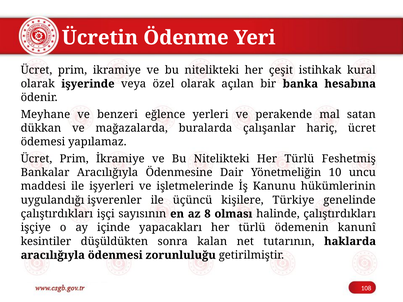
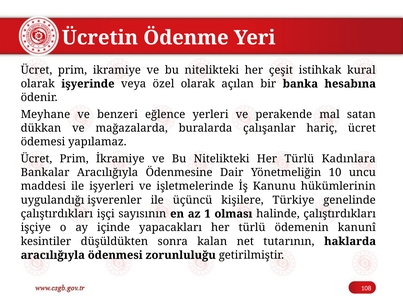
Feshetmiş: Feshetmiş -> Kadınlara (349, 159)
8: 8 -> 1 (207, 214)
